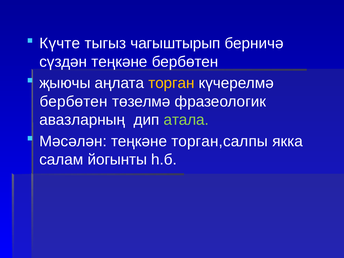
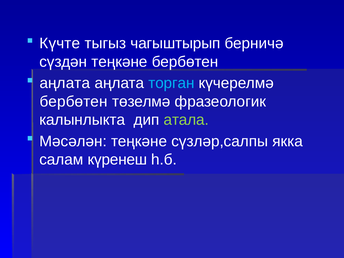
җыючы: җыючы -> аңлата (65, 83)
торган colour: yellow -> light blue (171, 83)
авазларның: авазларның -> калынлыкта (82, 120)
торган,салпы: торган,салпы -> сүзләр,салпы (220, 141)
йогынты: йогынты -> күренеш (117, 160)
